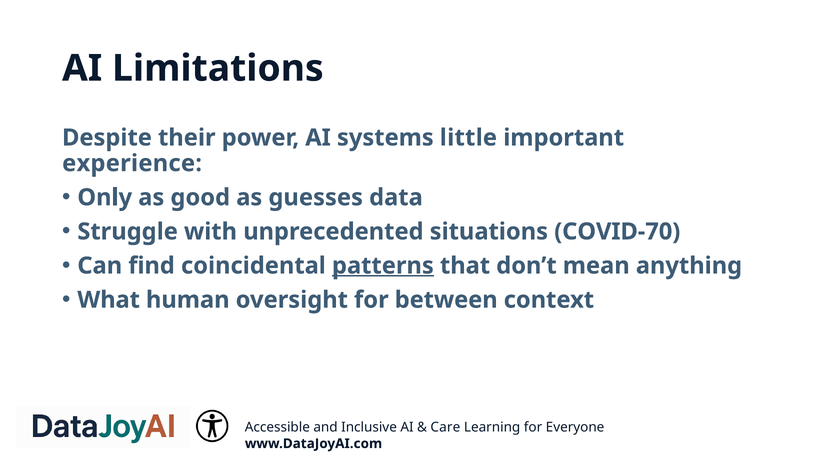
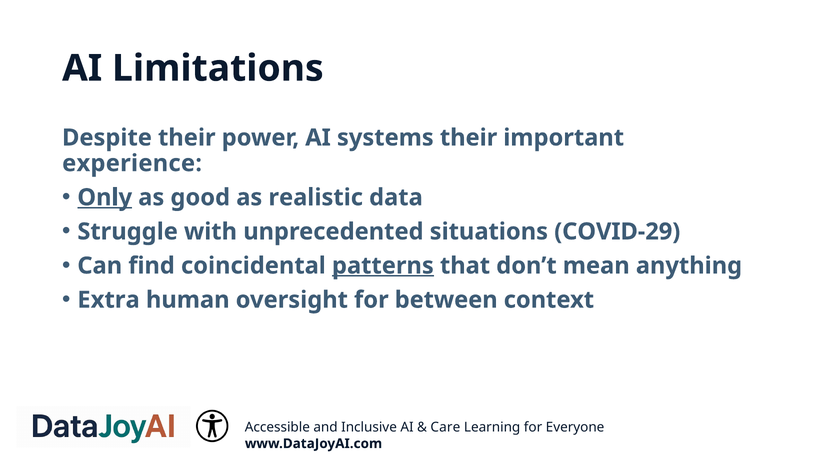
systems little: little -> their (469, 138)
Only underline: none -> present (105, 197)
guesses: guesses -> realistic (316, 197)
COVID-70: COVID-70 -> COVID-29 (617, 232)
What: What -> Extra (109, 300)
